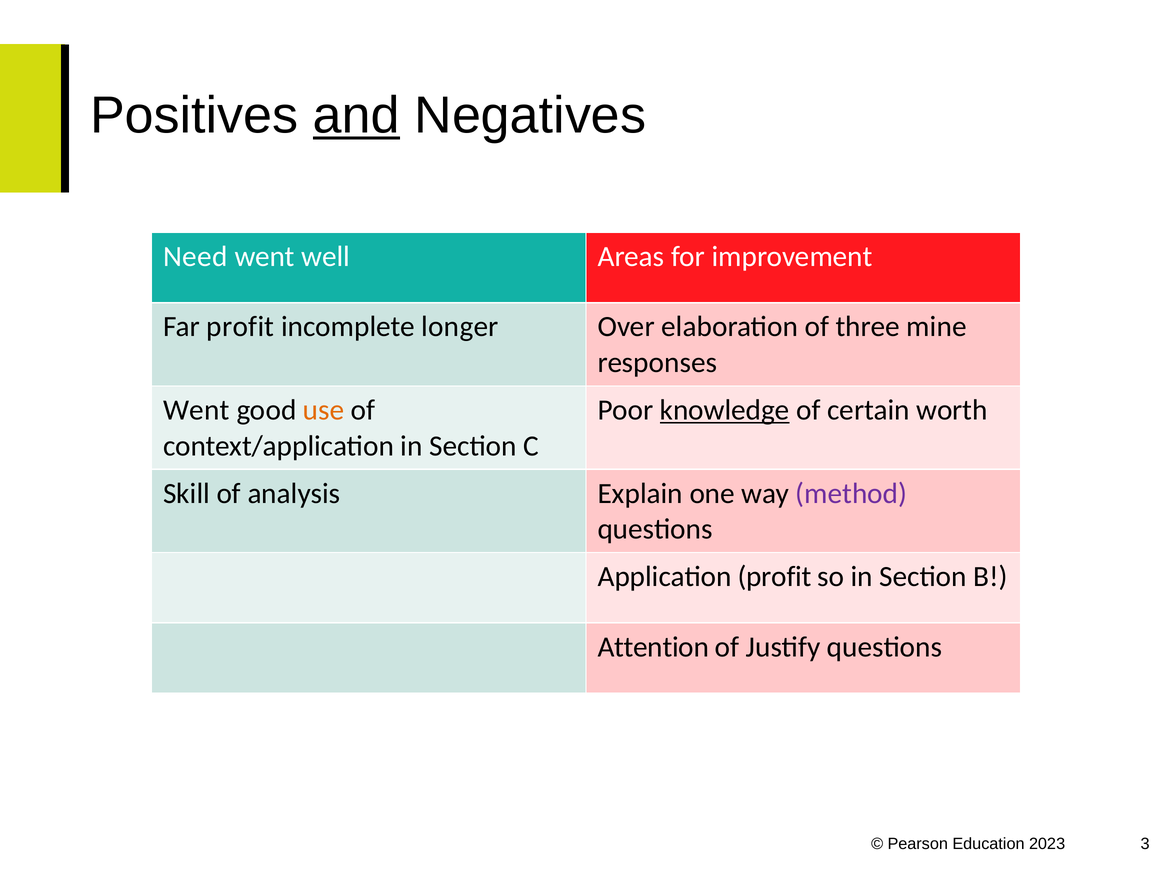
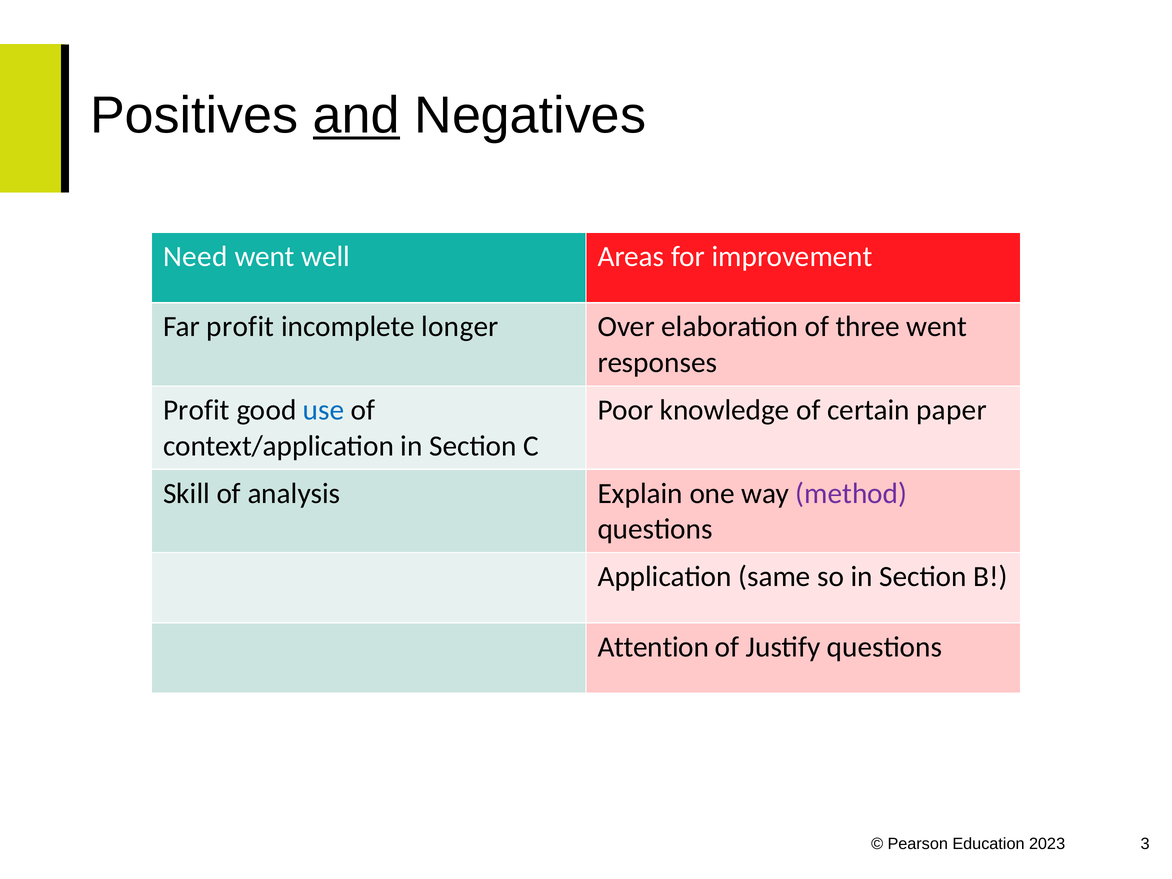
three mine: mine -> went (937, 327)
Went: Went -> Profit (196, 410)
use colour: orange -> blue (324, 410)
knowledge underline: present -> none (725, 410)
worth: worth -> paper (952, 410)
Application profit: profit -> same (774, 577)
